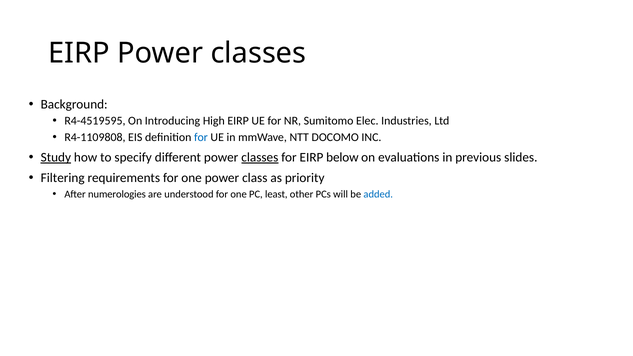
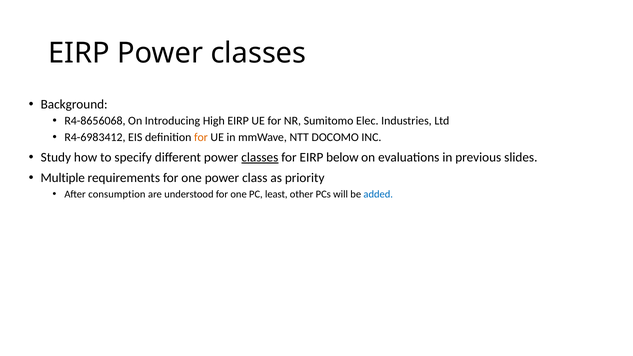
R4-4519595: R4-4519595 -> R4-8656068 (95, 121)
R4-1109808: R4-1109808 -> R4-6983412 (95, 137)
for colour: blue -> orange (201, 137)
Study underline: present -> none (56, 157)
Filtering: Filtering -> Multiple (63, 178)
numerologies: numerologies -> consumption (117, 194)
